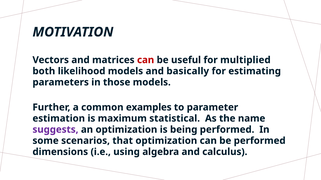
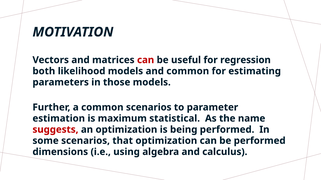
multiplied: multiplied -> regression (245, 60)
and basically: basically -> common (188, 71)
common examples: examples -> scenarios (149, 108)
suggests colour: purple -> red (55, 130)
